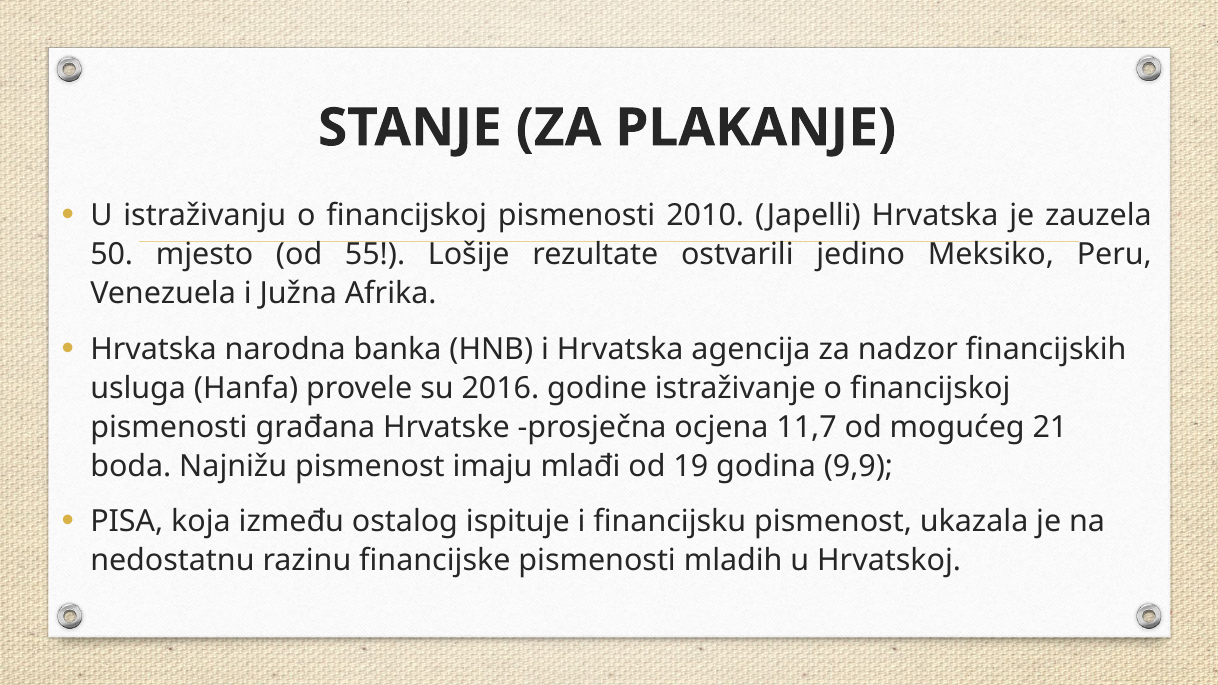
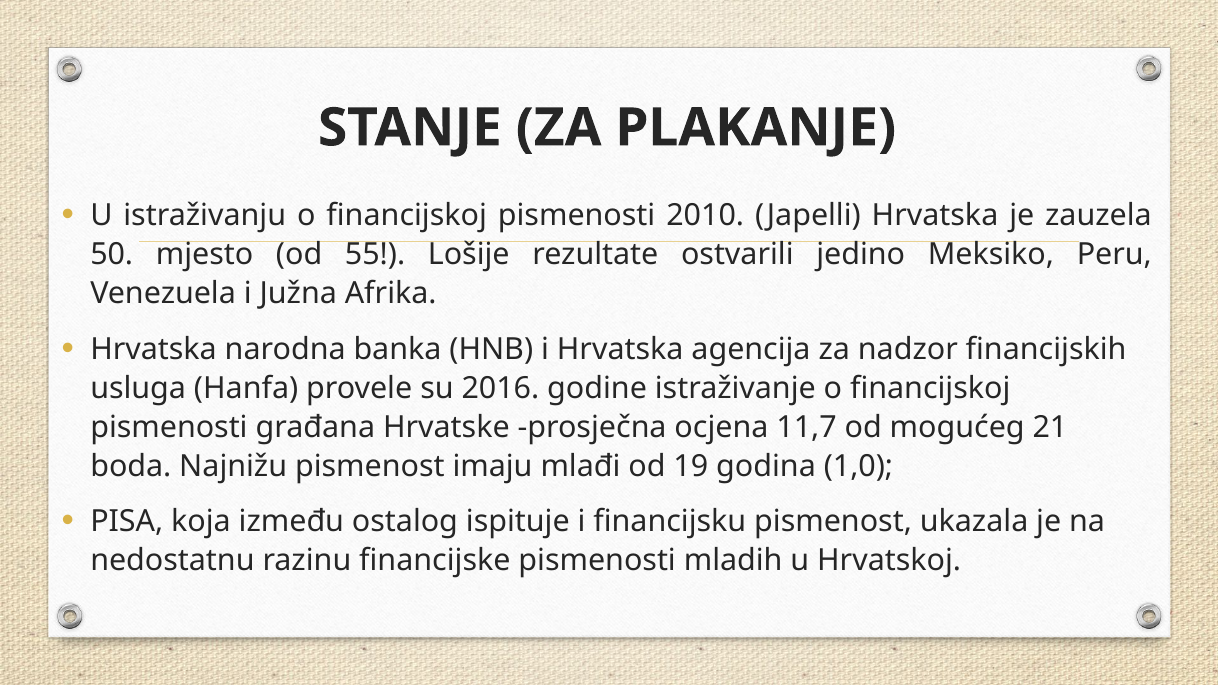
9,9: 9,9 -> 1,0 (858, 467)
